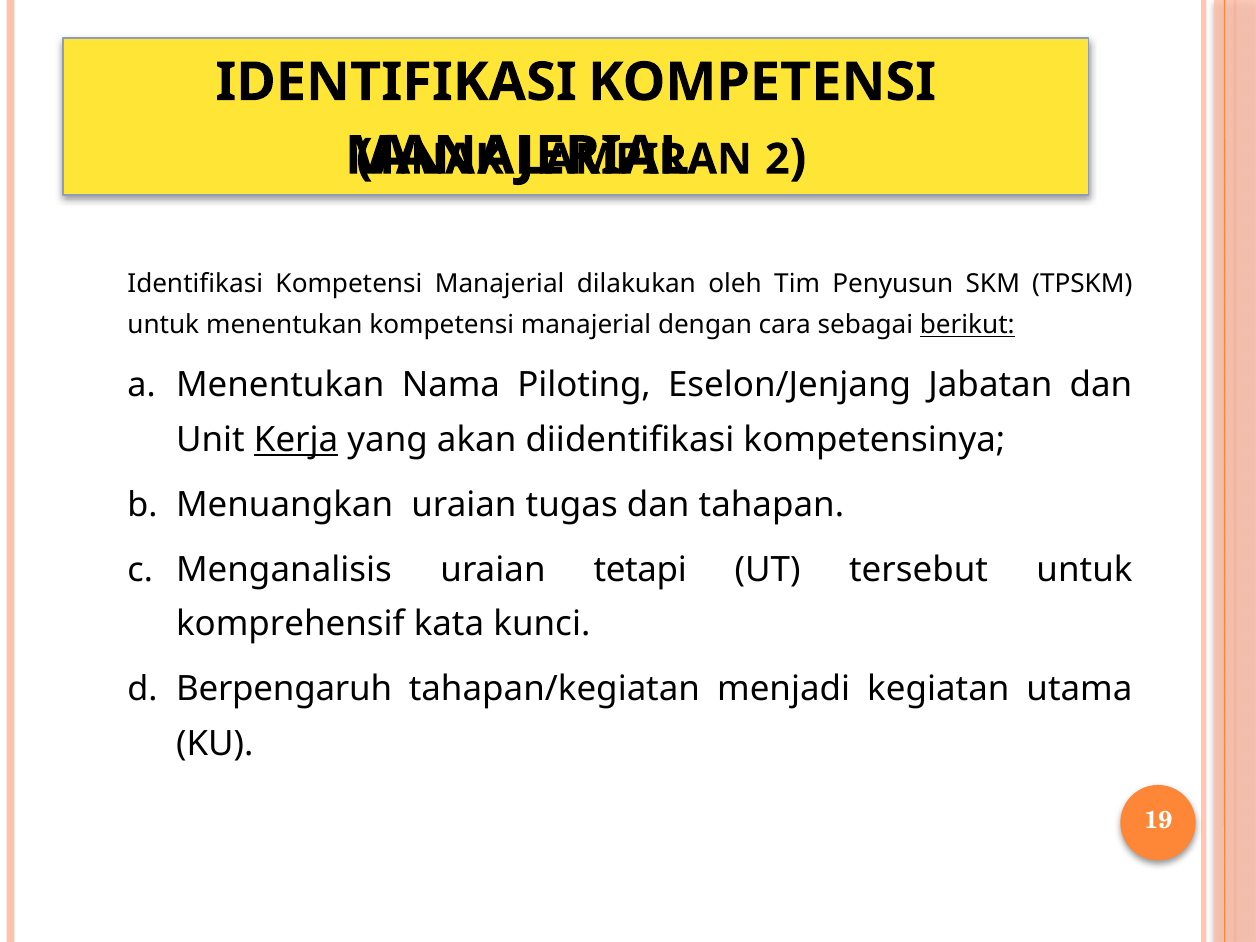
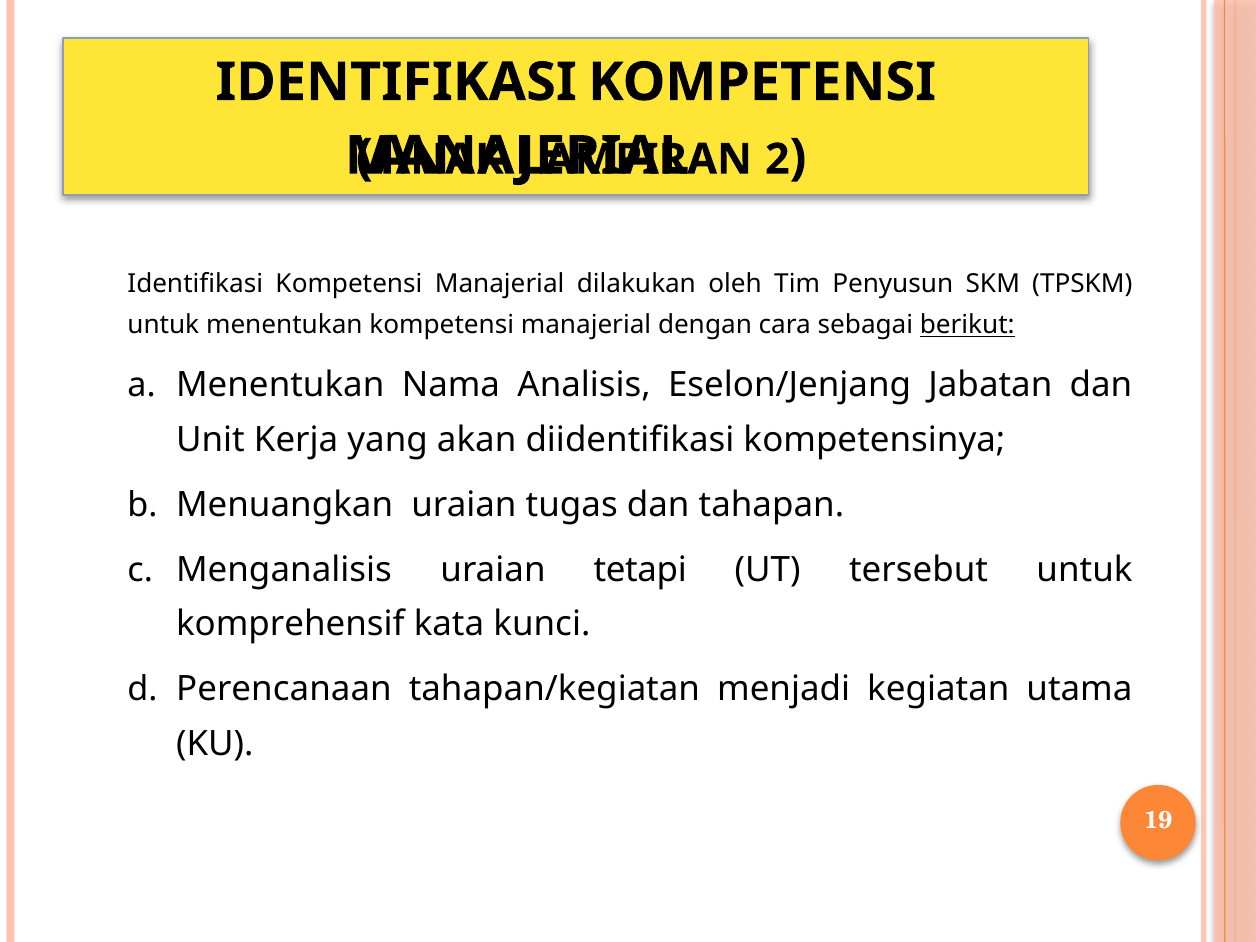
Piloting: Piloting -> Analisis (584, 385)
Kerja underline: present -> none (296, 440)
Berpengaruh: Berpengaruh -> Perencanaan (284, 689)
